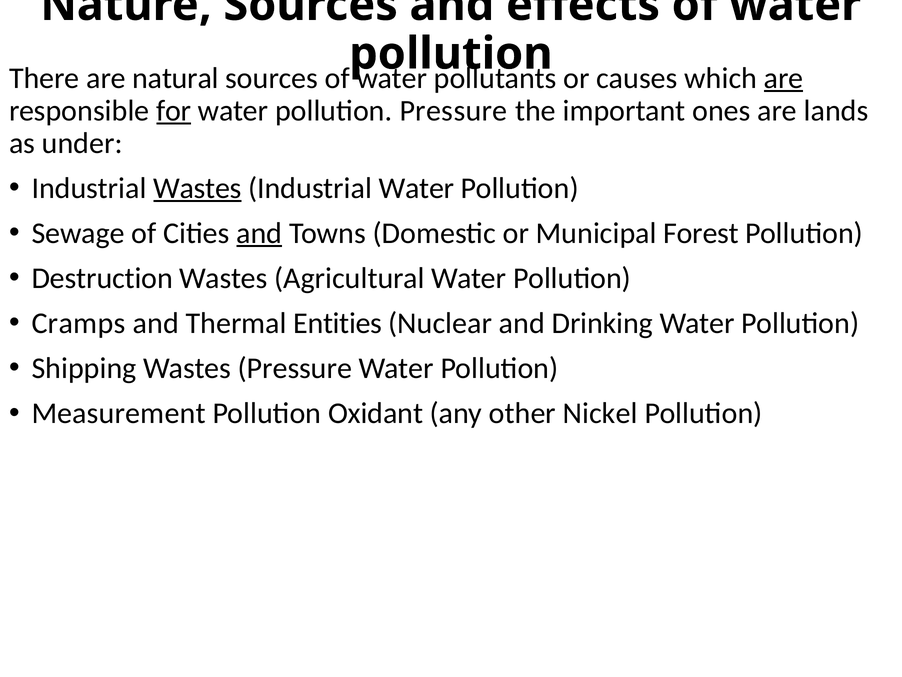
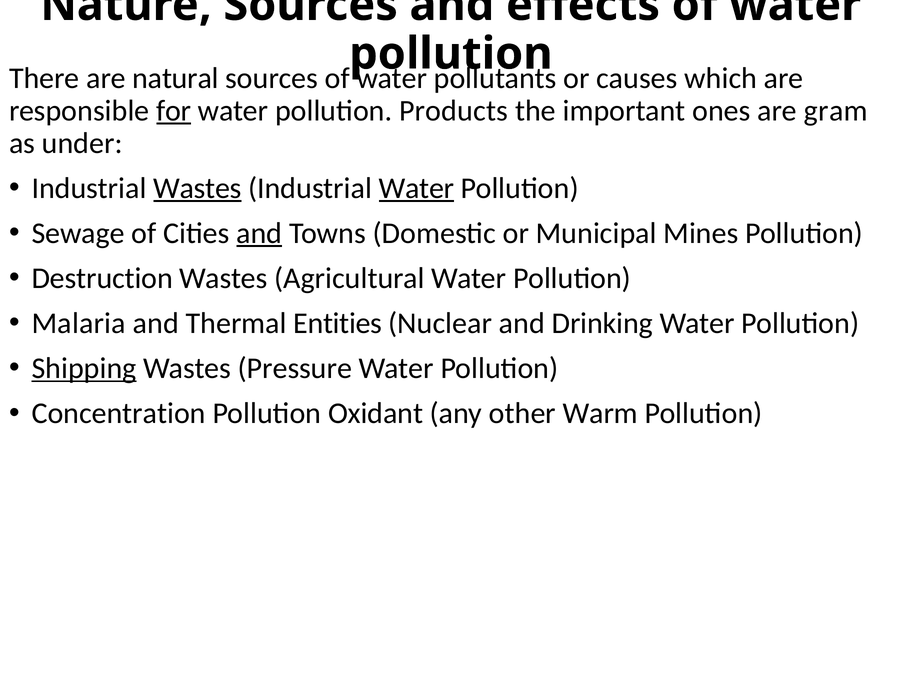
are underline: present -> none (784, 78)
pollution Pressure: Pressure -> Products (454, 111)
lands: lands -> gram (836, 111)
Water underline: none -> present (417, 188)
Forest: Forest -> Mines (701, 233)
Cramps: Cramps -> Malaria (79, 323)
Shipping underline: none -> present (84, 368)
Measurement: Measurement -> Concentration (119, 413)
Nickel: Nickel -> Warm (600, 413)
